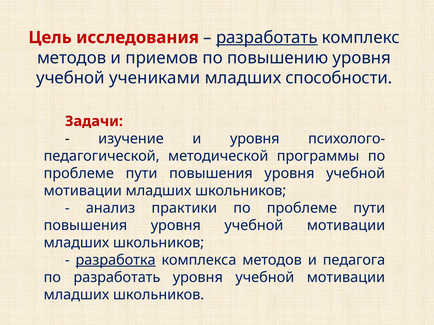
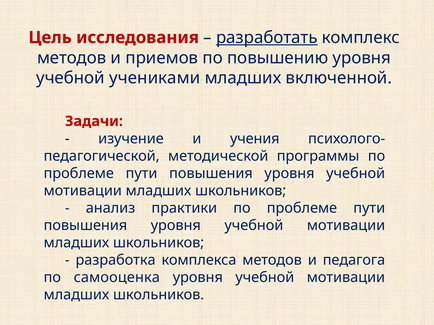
способности: способности -> включенной (339, 78)
и уровня: уровня -> учения (255, 139)
разработка underline: present -> none (116, 260)
по разработать: разработать -> самооценка (117, 278)
